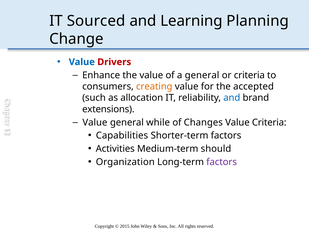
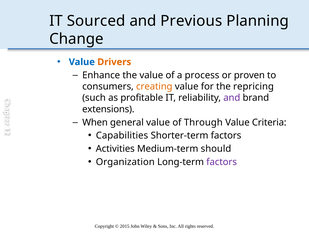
Learning: Learning -> Previous (191, 21)
Drivers colour: red -> orange (114, 62)
a general: general -> process (202, 75)
or criteria: criteria -> proven (249, 75)
accepted: accepted -> repricing (254, 86)
allocation: allocation -> profitable (142, 98)
and colour: blue -> purple (232, 98)
Value: Value -> When (95, 122)
general while: while -> value (158, 122)
Changes: Changes -> Through (203, 122)
